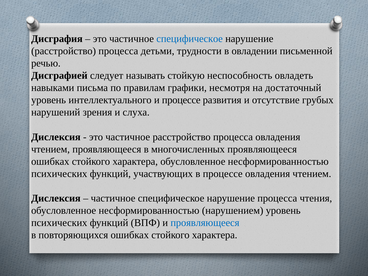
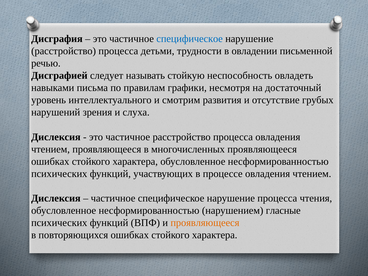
и процессе: процессе -> смотрим (181, 100)
нарушением уровень: уровень -> гласные (283, 211)
проявляющееся colour: blue -> orange (205, 223)
